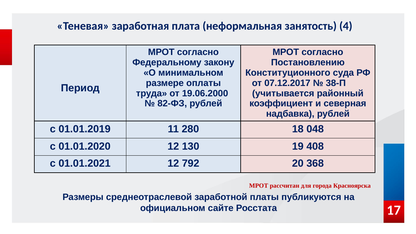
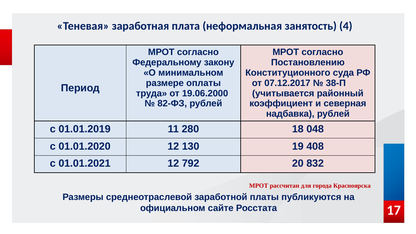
368: 368 -> 832 (315, 164)
